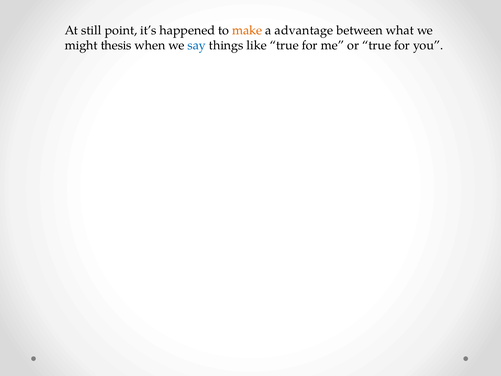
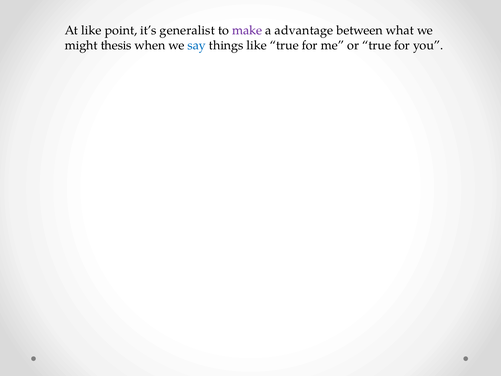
At still: still -> like (91, 30)
happened: happened -> generalist (187, 30)
make colour: orange -> purple (247, 30)
